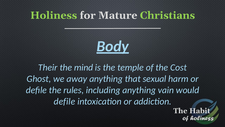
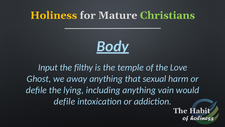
Holiness colour: light green -> yellow (54, 15)
Their: Their -> Input (48, 67)
mind: mind -> filthy (84, 67)
Cost: Cost -> Love (179, 67)
rules: rules -> lying (74, 90)
